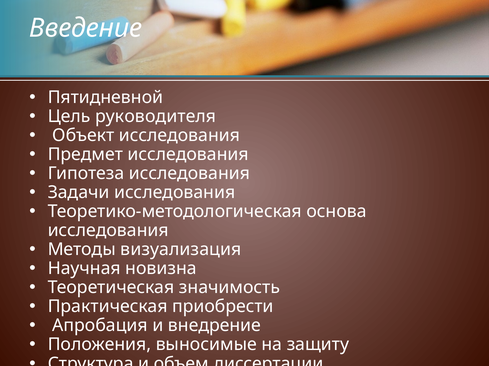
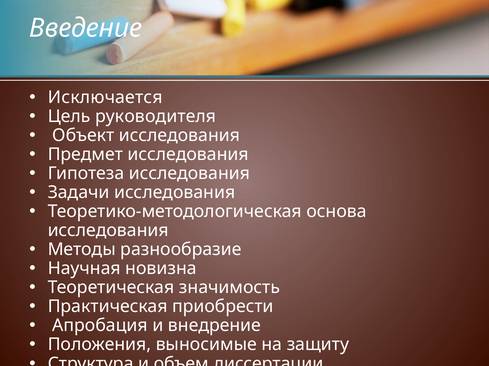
Пятидневной: Пятидневной -> Исключается (105, 97)
визуализация: визуализация -> разнообразие (181, 250)
